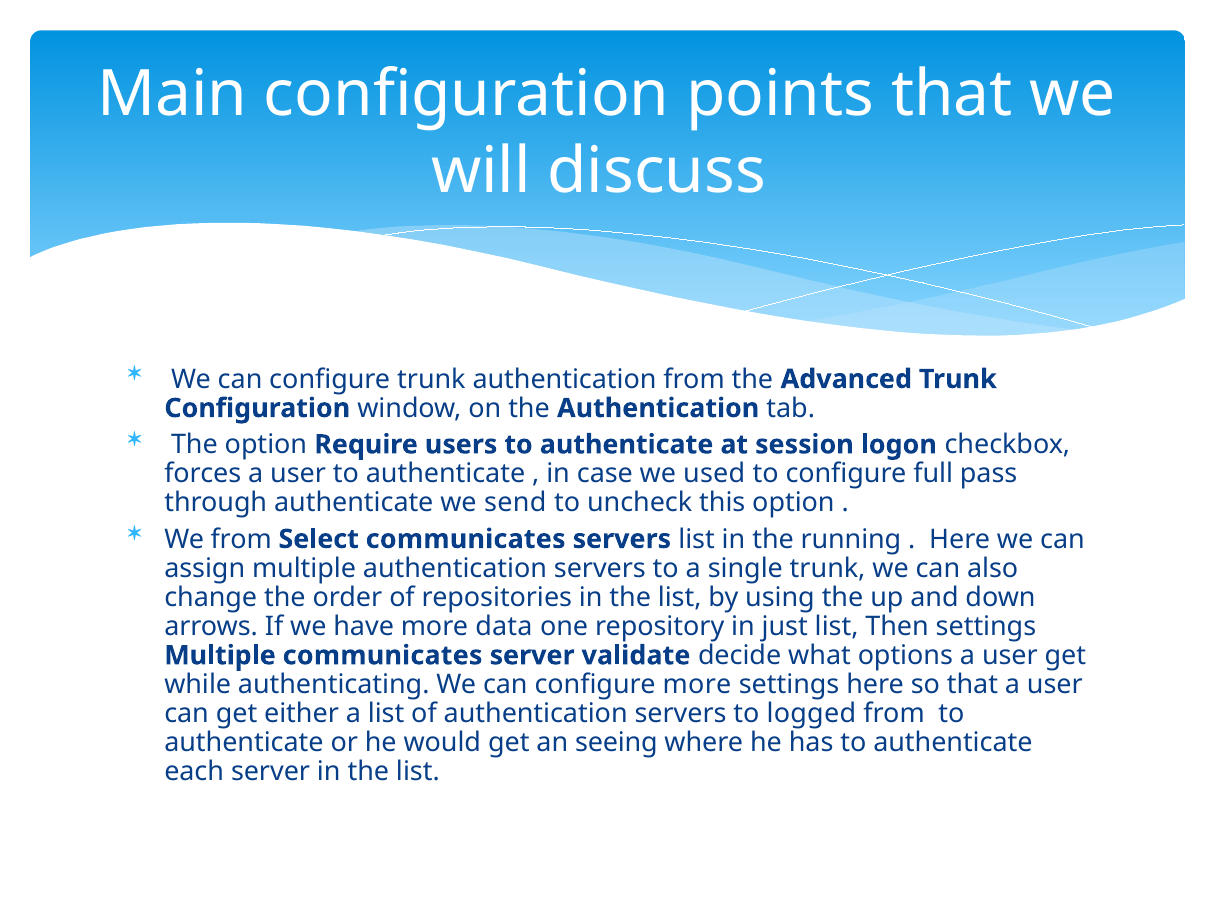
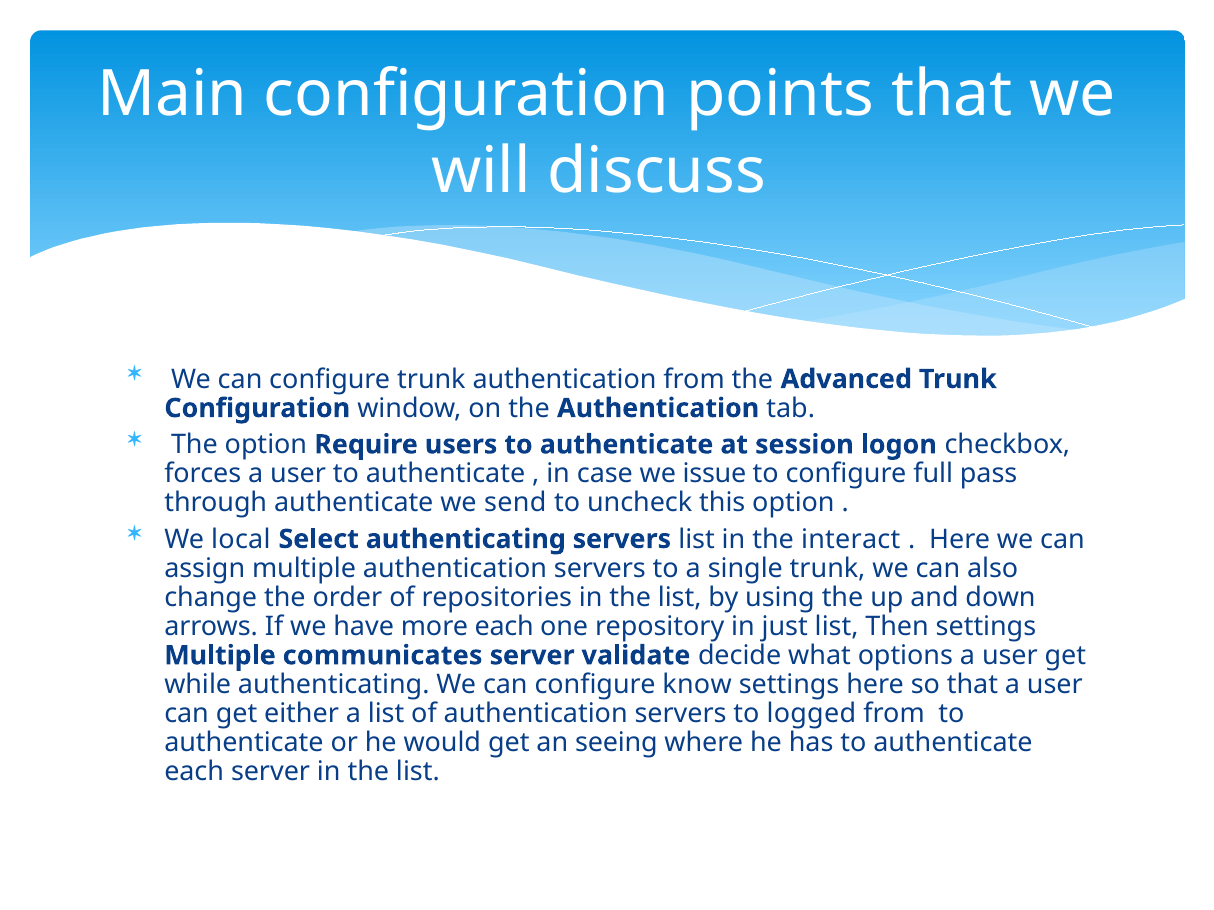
used: used -> issue (714, 474)
We from: from -> local (241, 539)
Select communicates: communicates -> authenticating (466, 539)
running: running -> interact (851, 539)
more data: data -> each (504, 627)
configure more: more -> know (697, 685)
